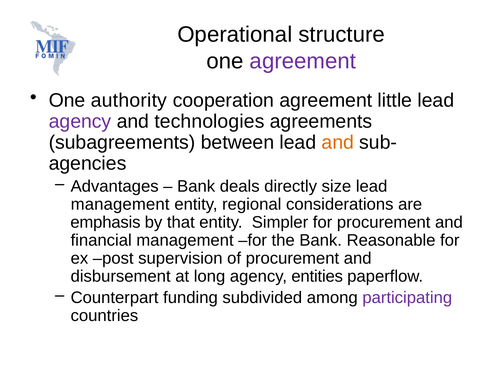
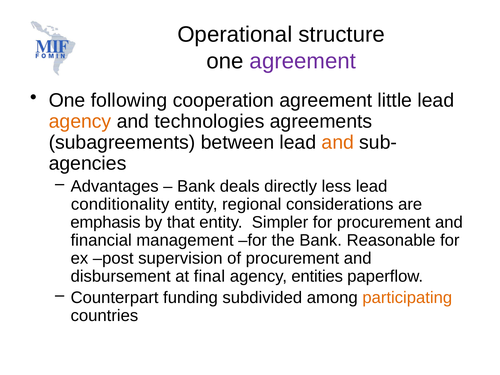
authority: authority -> following (129, 100)
agency colour: purple -> orange (80, 121)
size: size -> less (336, 186)
management: management -> conditionality (120, 204)
long: long -> final (209, 276)
participating colour: purple -> orange (407, 298)
